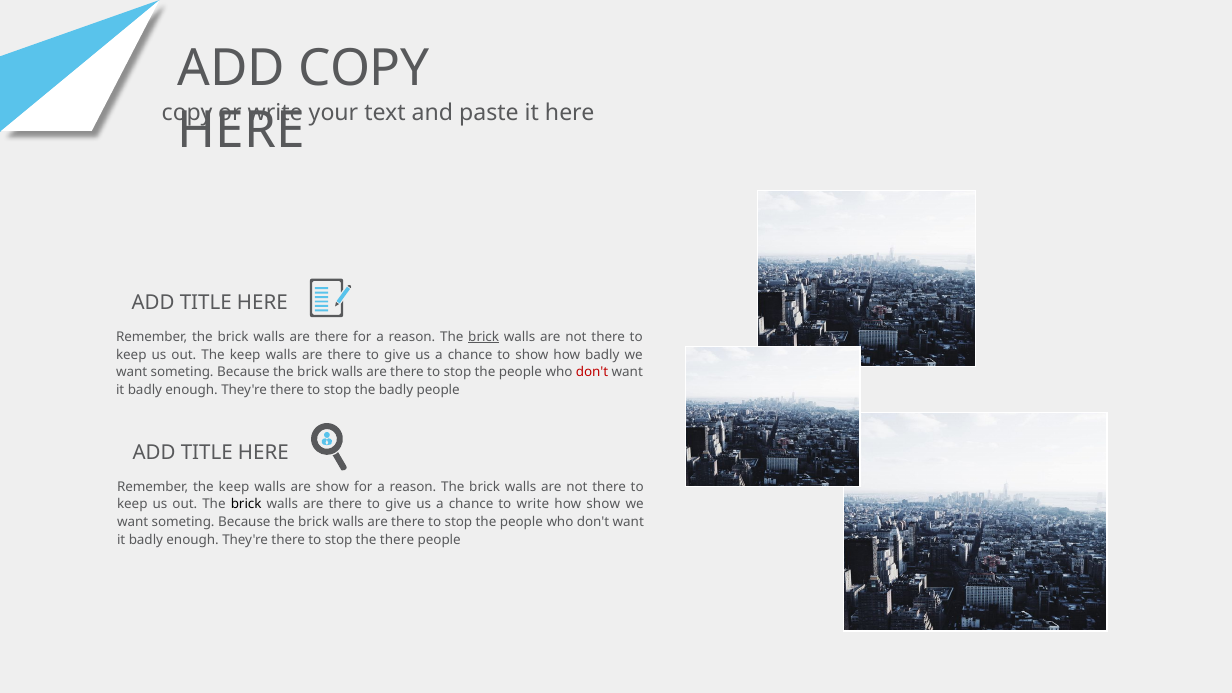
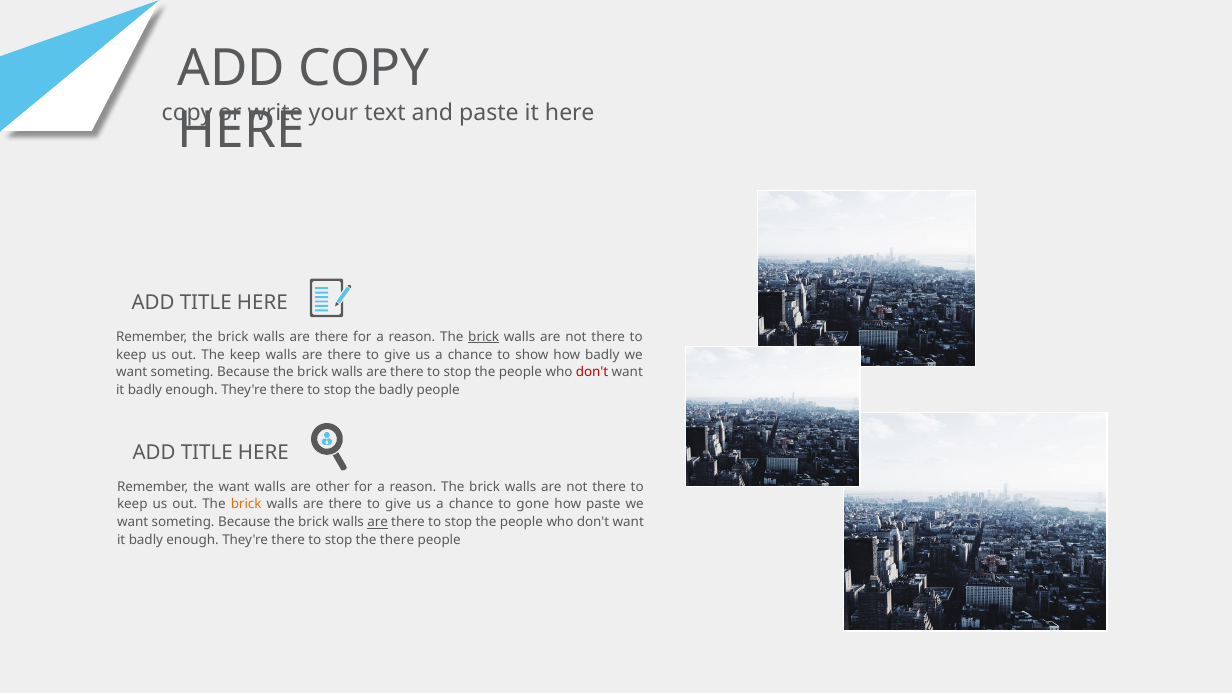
Remember the keep: keep -> want (234, 487)
are show: show -> other (333, 487)
brick colour: black -> orange (246, 504)
to write: write -> gone (533, 504)
how show: show -> paste (603, 504)
are underline: none -> present (378, 522)
